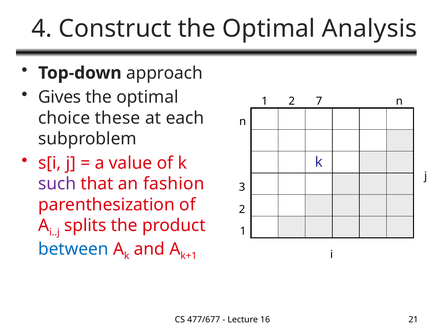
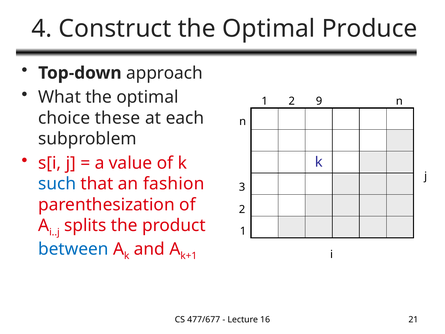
Analysis: Analysis -> Produce (370, 29)
Gives: Gives -> What (60, 97)
7: 7 -> 9 (319, 101)
such colour: purple -> blue (57, 184)
